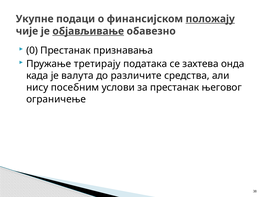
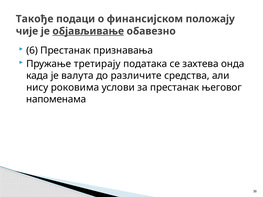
Укупне: Укупне -> Такође (35, 19)
положају underline: present -> none (210, 19)
0: 0 -> 6 (32, 51)
посебним: посебним -> роковима (75, 88)
ограничење: ограничење -> напоменама (56, 99)
